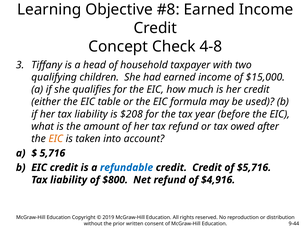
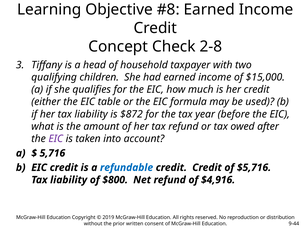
4-8: 4-8 -> 2-8 (211, 47)
$208: $208 -> $872 (131, 114)
EIC colour: orange -> purple (56, 139)
